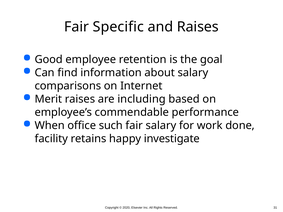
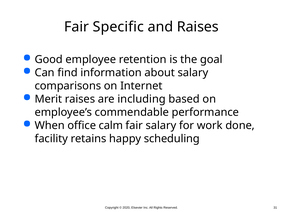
such: such -> calm (111, 126)
investigate: investigate -> scheduling (172, 139)
